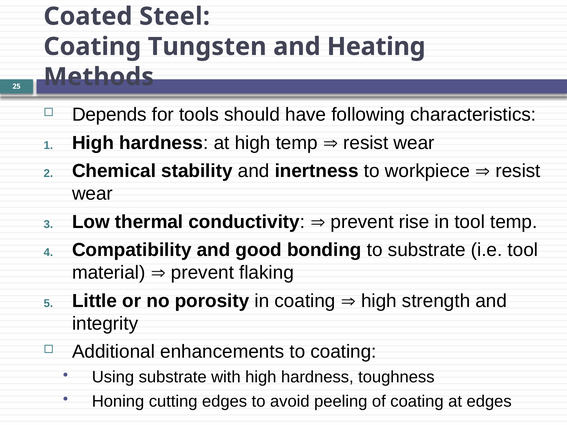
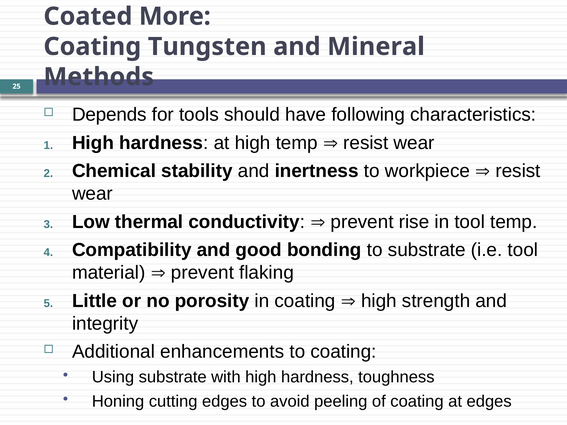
Steel: Steel -> More (175, 16)
Heating: Heating -> Mineral (376, 47)
